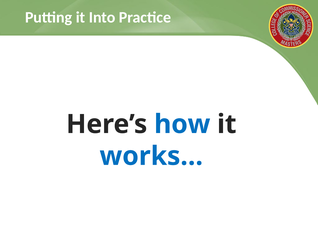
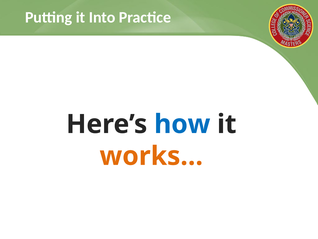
works… colour: blue -> orange (151, 156)
